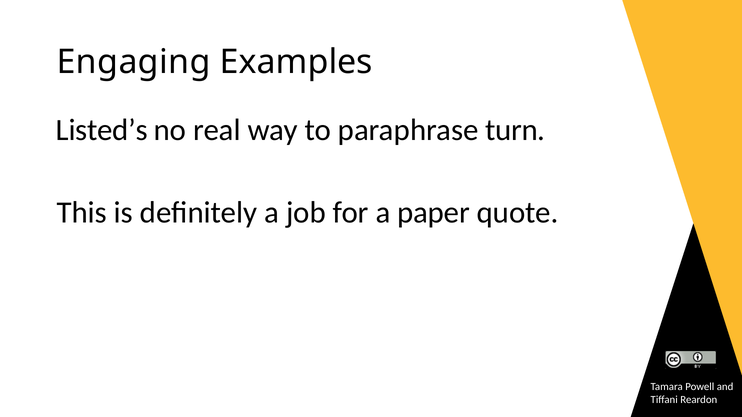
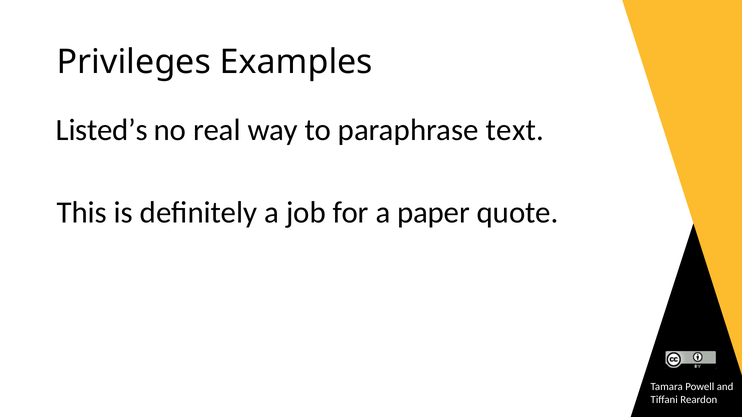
Engaging: Engaging -> Privileges (134, 62)
turn: turn -> text (515, 130)
